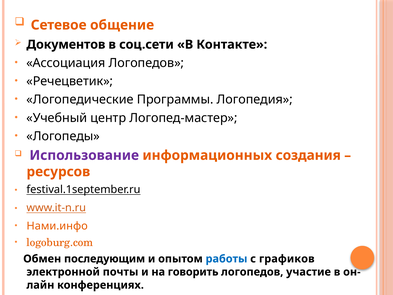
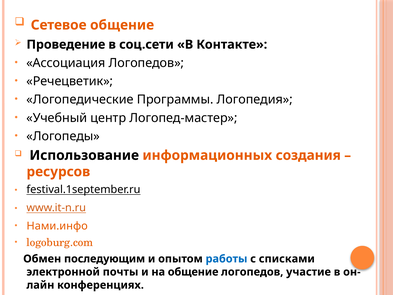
Документов: Документов -> Проведение (66, 44)
Использование colour: purple -> black (84, 155)
графиков: графиков -> списками (287, 259)
на говорить: говорить -> общение (193, 272)
